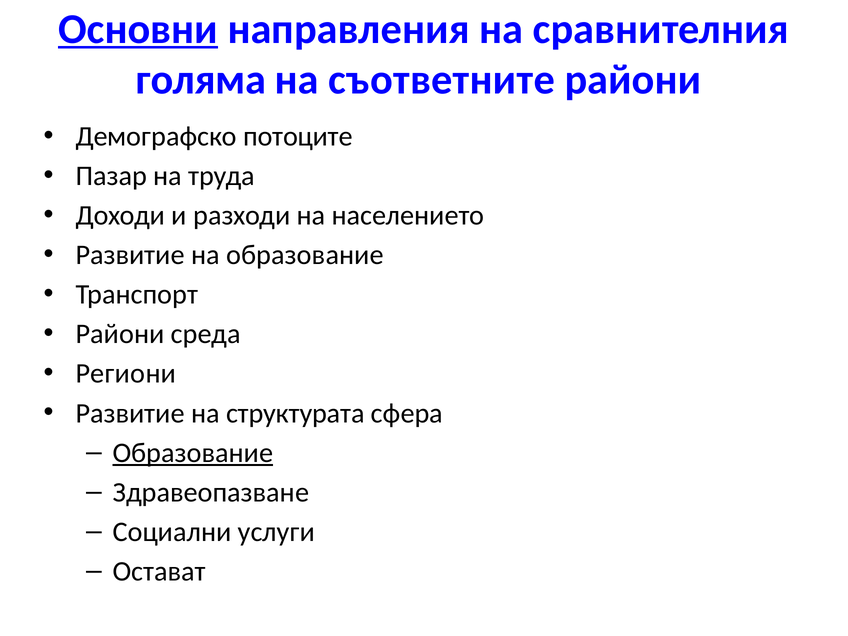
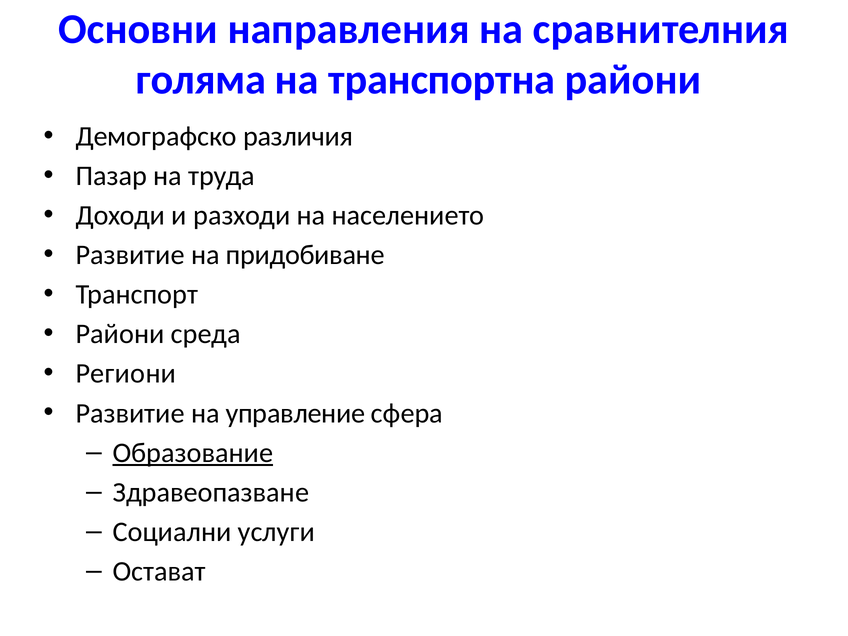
Основни underline: present -> none (138, 29)
съответните: съответните -> транспортна (442, 80)
потоците: потоците -> различия (298, 136)
на образование: образование -> придобиване (305, 255)
структурата: структурата -> управление (295, 413)
